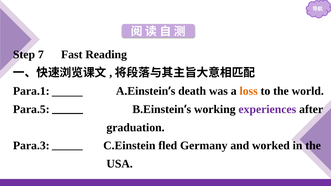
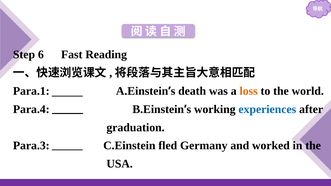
7: 7 -> 6 (41, 55)
Para.5: Para.5 -> Para.4 (31, 109)
experiences colour: purple -> blue (267, 109)
